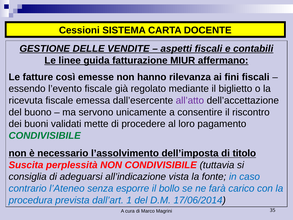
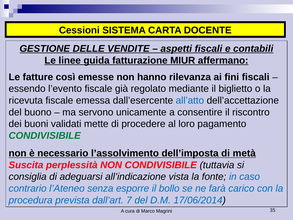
all’atto colour: purple -> blue (190, 100)
titolo: titolo -> metà (244, 153)
1: 1 -> 7 (129, 200)
